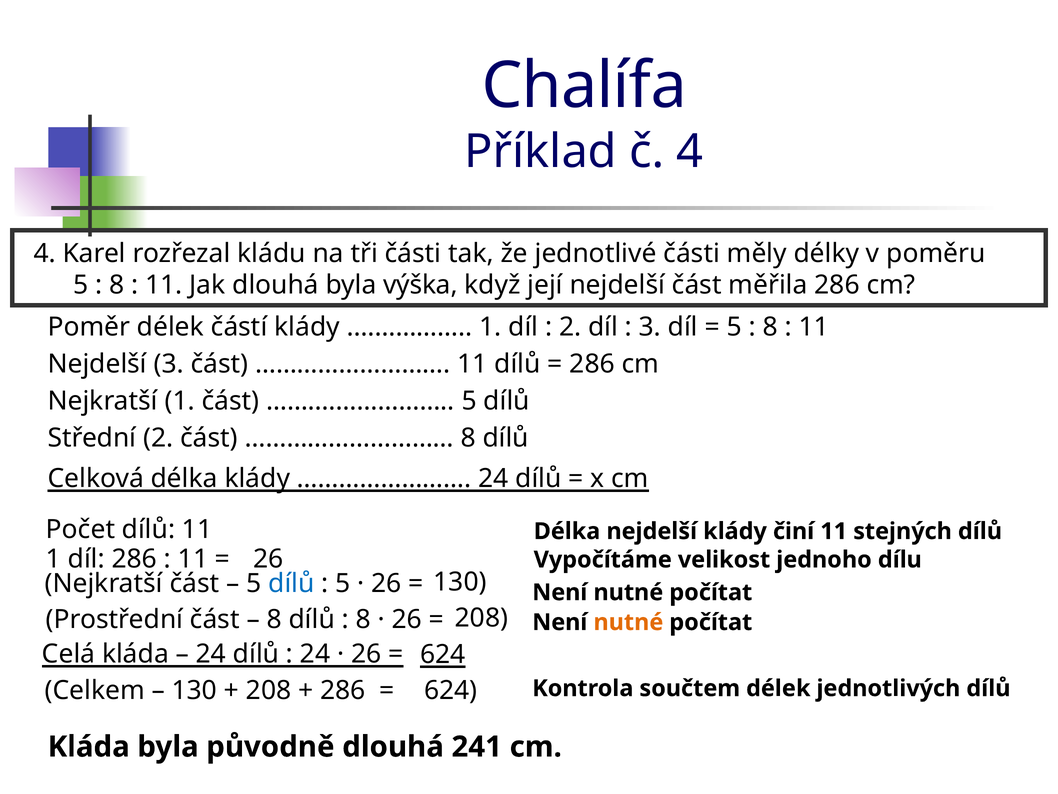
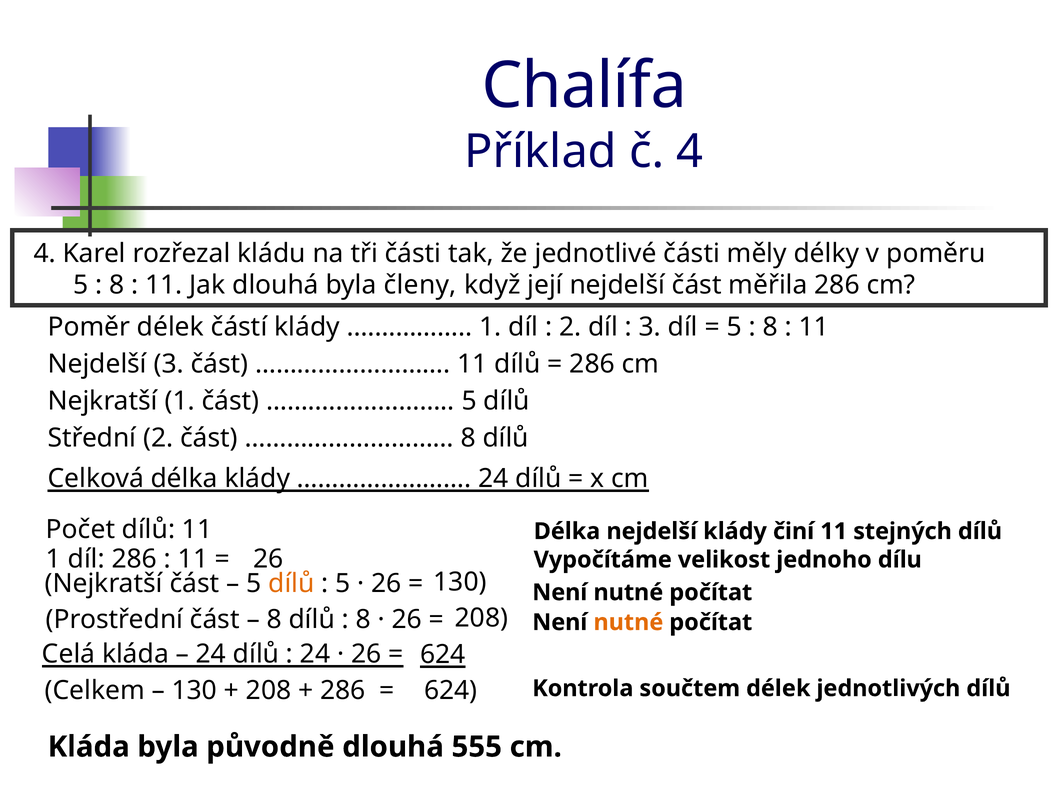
výška: výška -> členy (420, 285)
dílů colour: blue -> orange (291, 583)
241: 241 -> 555 (477, 746)
